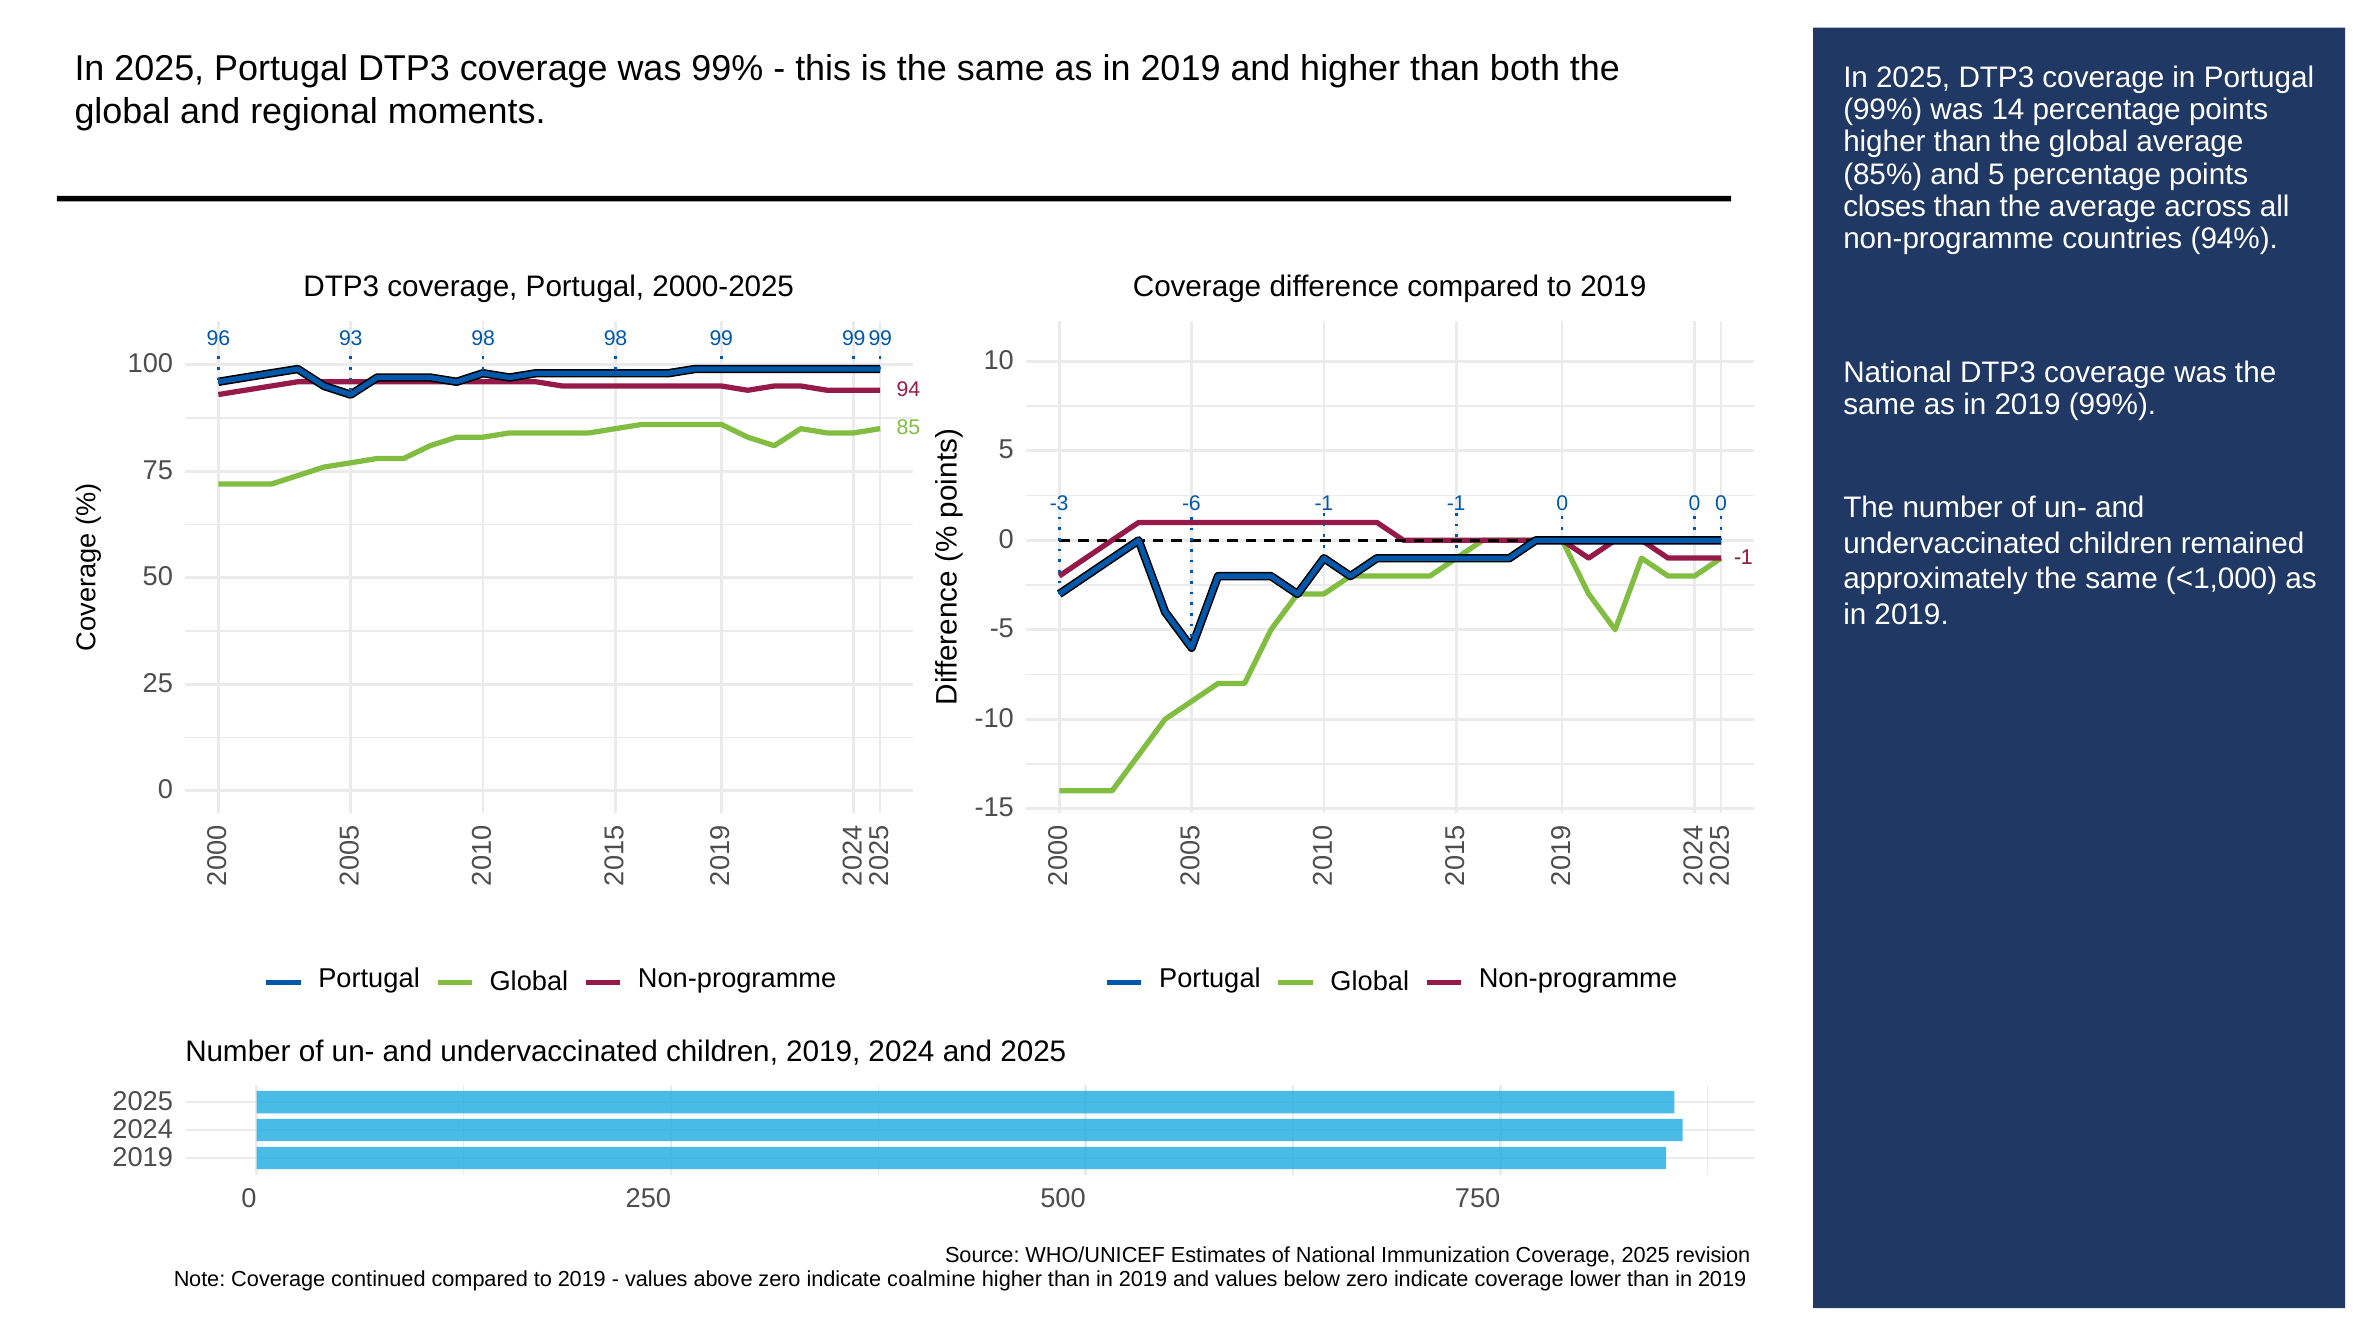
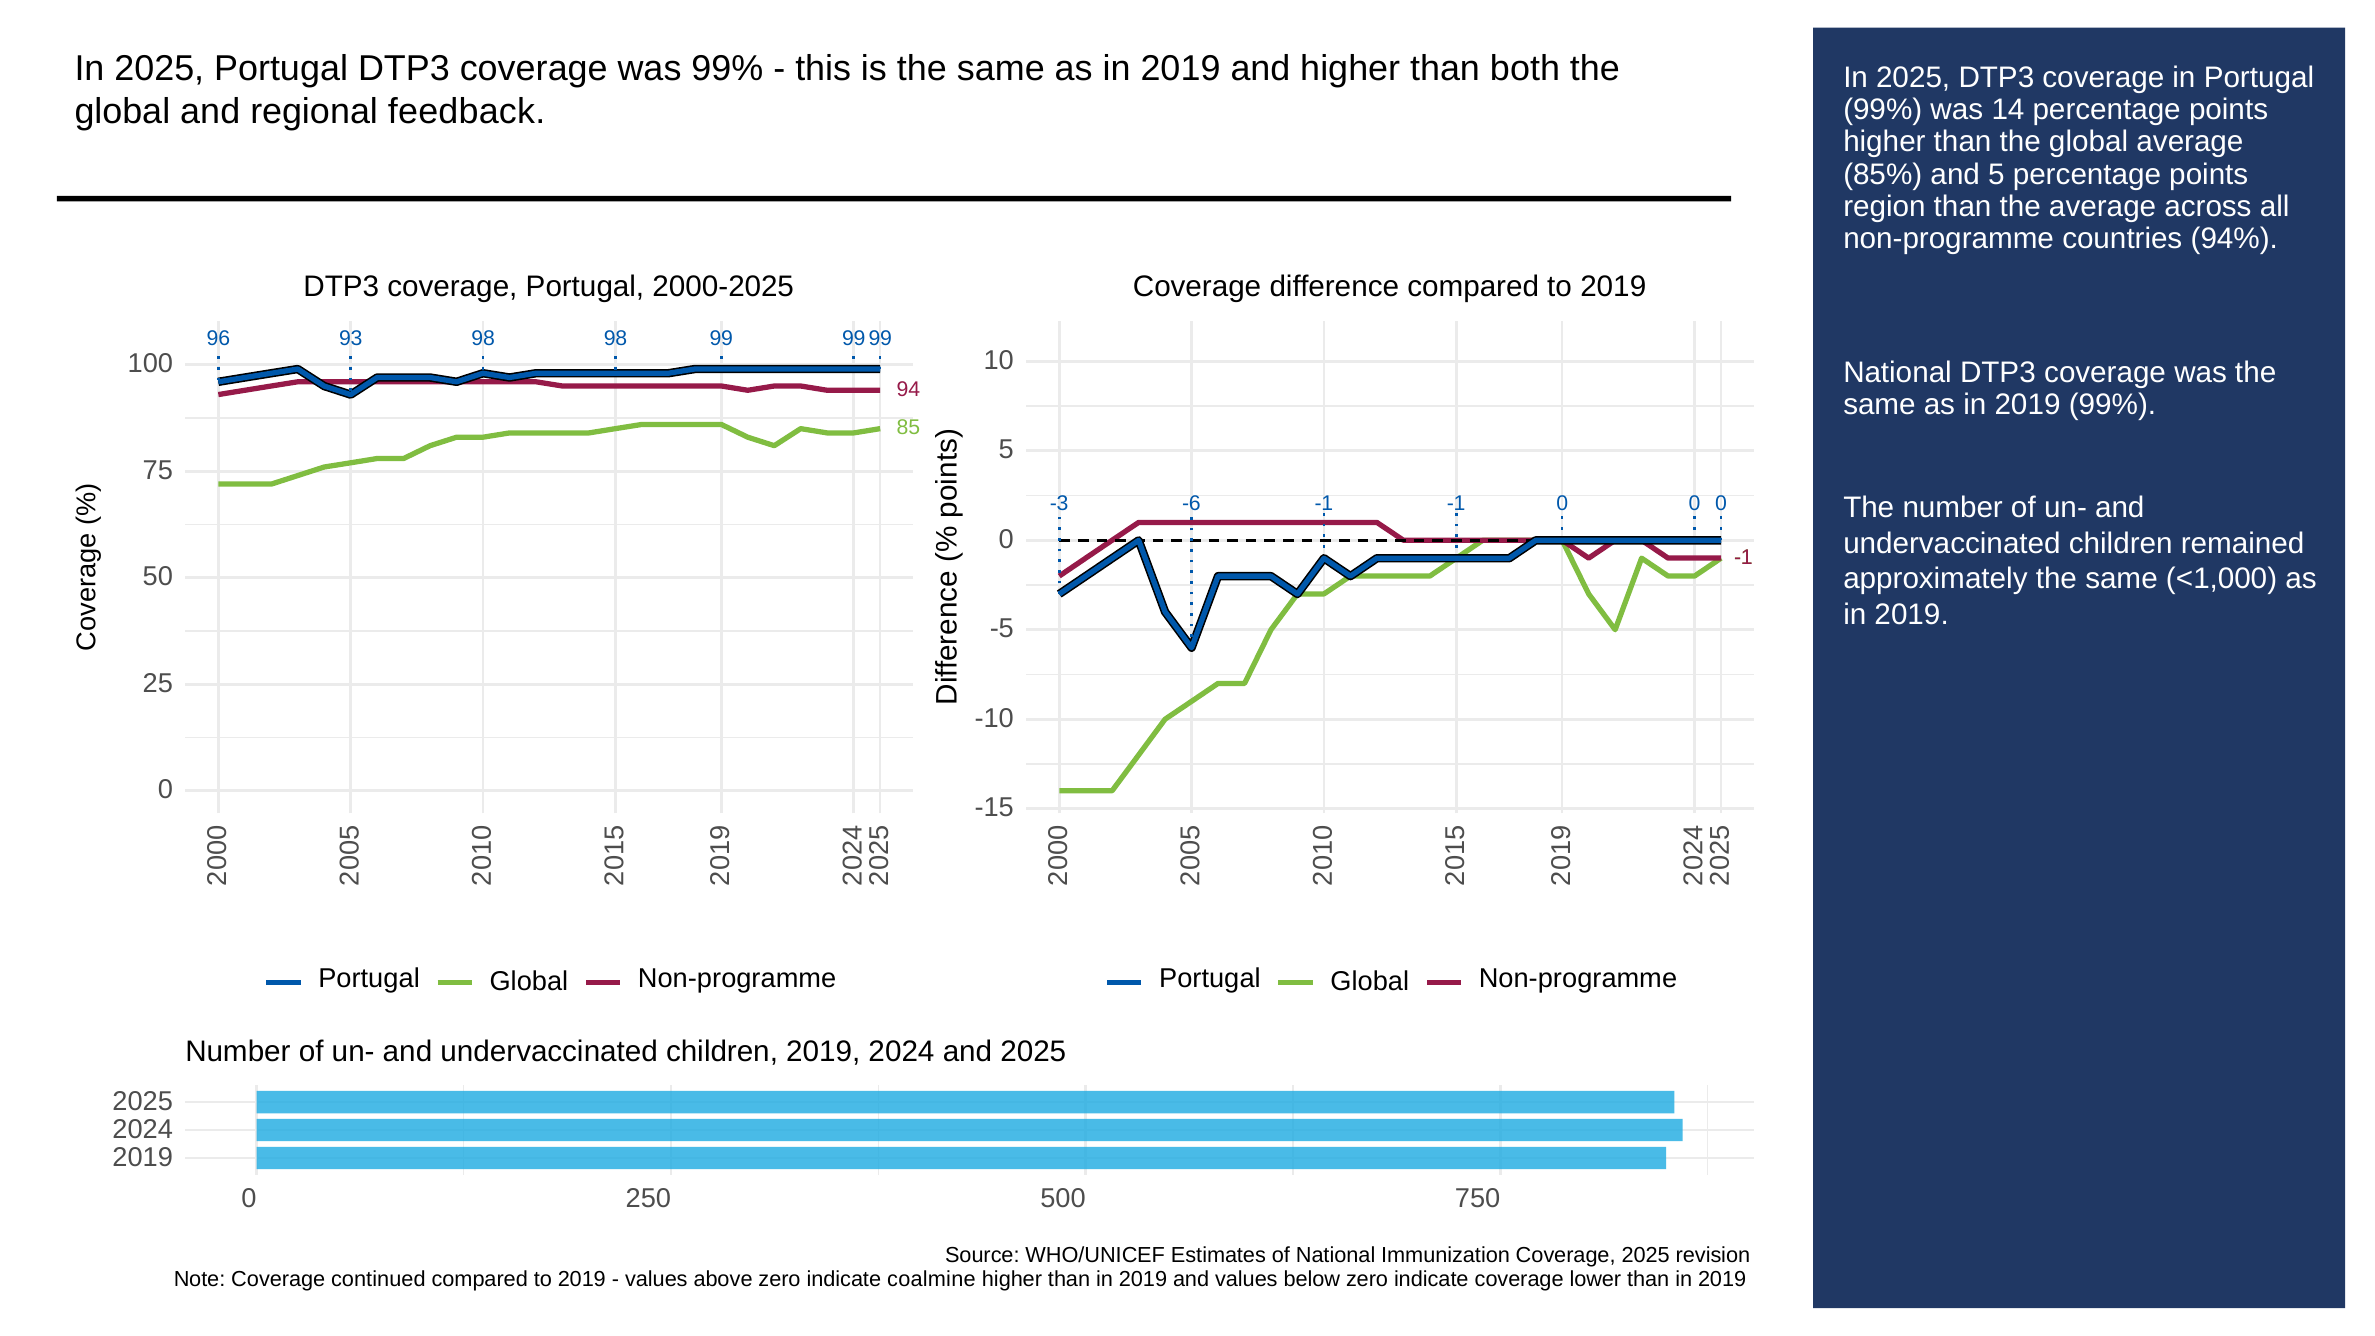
moments: moments -> feedback (467, 112)
closes: closes -> region (1884, 206)
